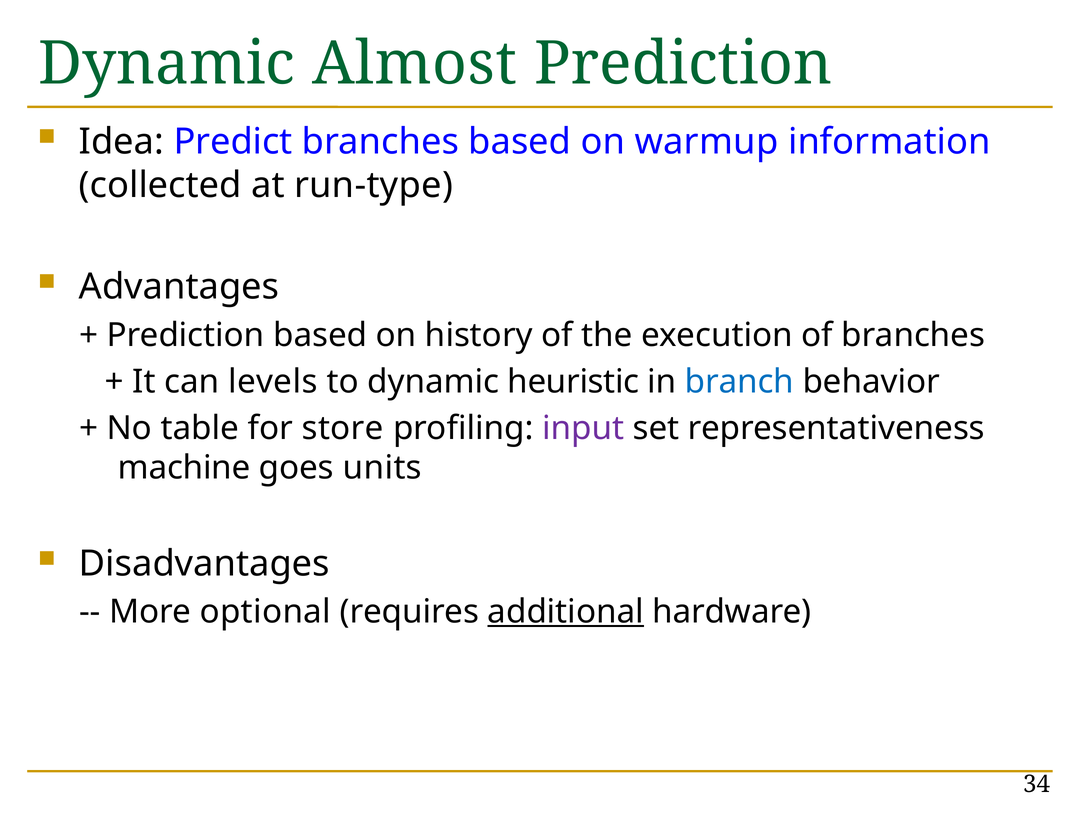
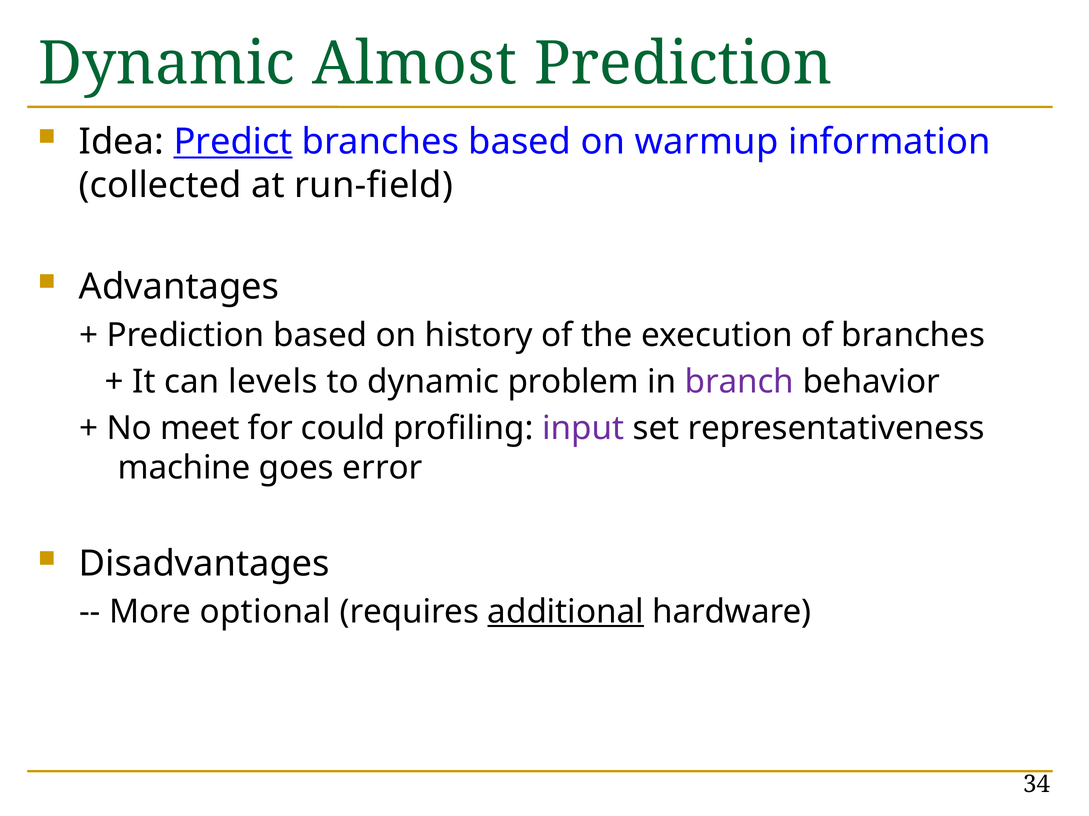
Predict underline: none -> present (233, 142)
run-type: run-type -> run-field (374, 186)
heuristic: heuristic -> problem (573, 382)
branch colour: blue -> purple (739, 382)
table: table -> meet (200, 429)
store: store -> could (343, 429)
units: units -> error (383, 468)
